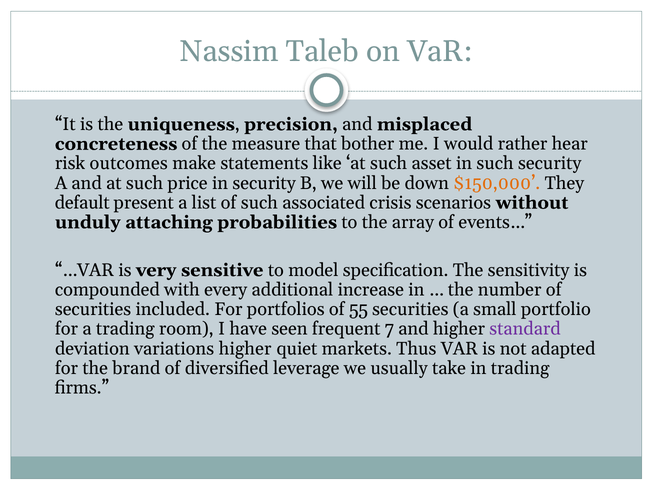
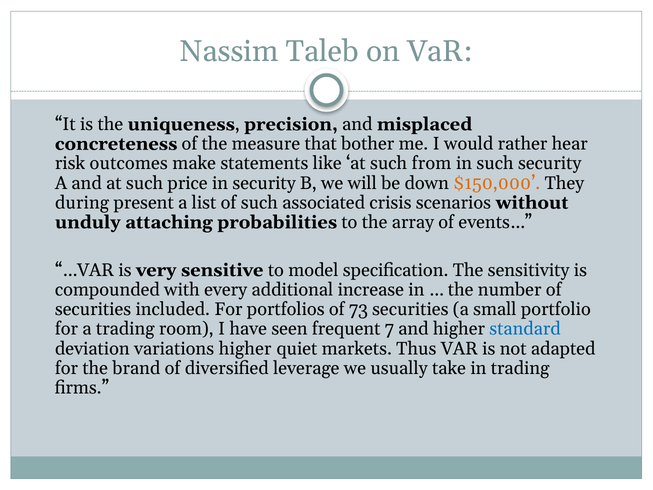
asset: asset -> from (432, 163)
default: default -> during (82, 203)
55: 55 -> 73 (359, 309)
standard colour: purple -> blue (525, 329)
